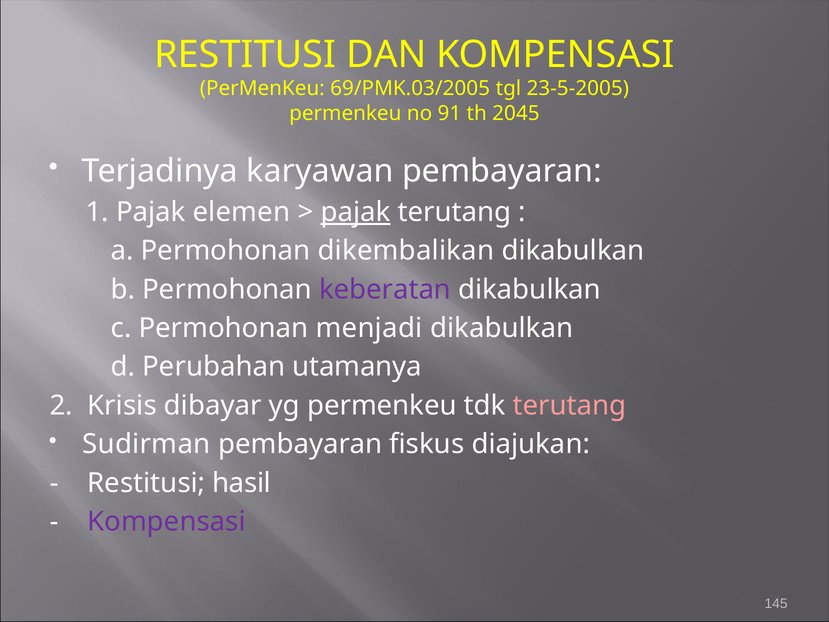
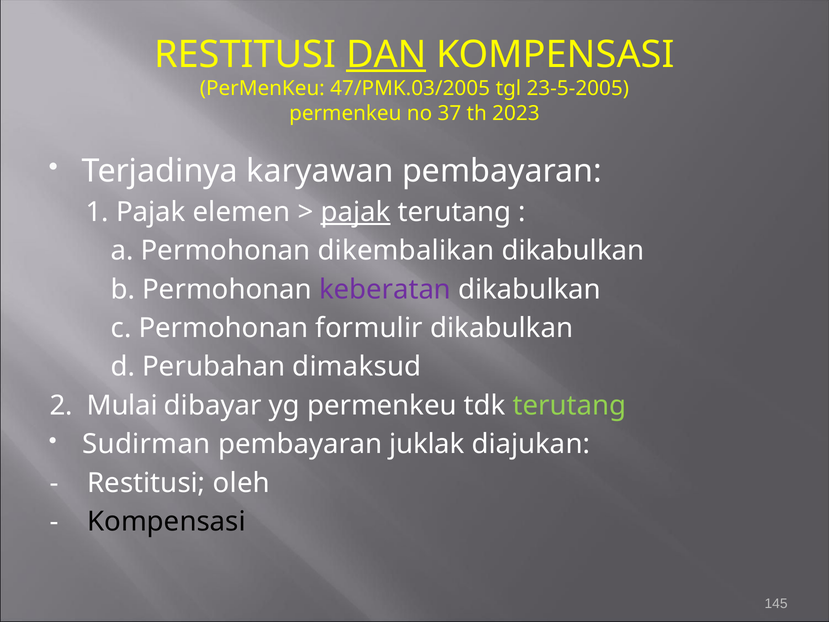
DAN underline: none -> present (386, 54)
69/PMK.03/2005: 69/PMK.03/2005 -> 47/PMK.03/2005 (410, 88)
91: 91 -> 37 (449, 113)
2045: 2045 -> 2023 (516, 113)
menjadi: menjadi -> formulir (369, 328)
utamanya: utamanya -> dimaksud (357, 367)
Krisis: Krisis -> Mulai (122, 405)
terutang colour: pink -> light green (570, 405)
fiskus: fiskus -> juklak (427, 444)
hasil: hasil -> oleh (241, 483)
Kompensasi colour: purple -> black (167, 521)
